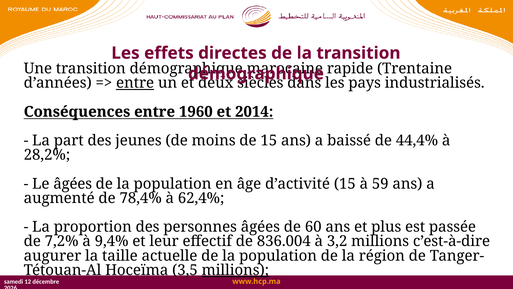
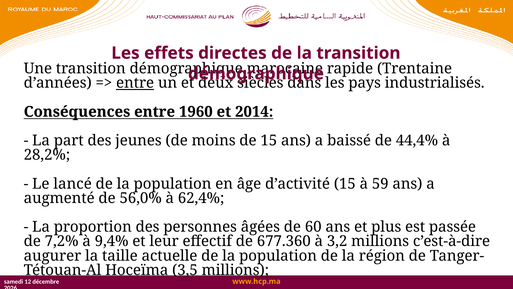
Le âgées: âgées -> lancé (73, 183)
78,4%: 78,4% -> 56,0% (141, 198)
836.004: 836.004 -> 677.360 (284, 241)
millions underline: present -> none (235, 270)
